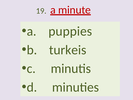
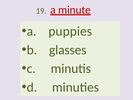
turkeis: turkeis -> glasses (68, 50)
